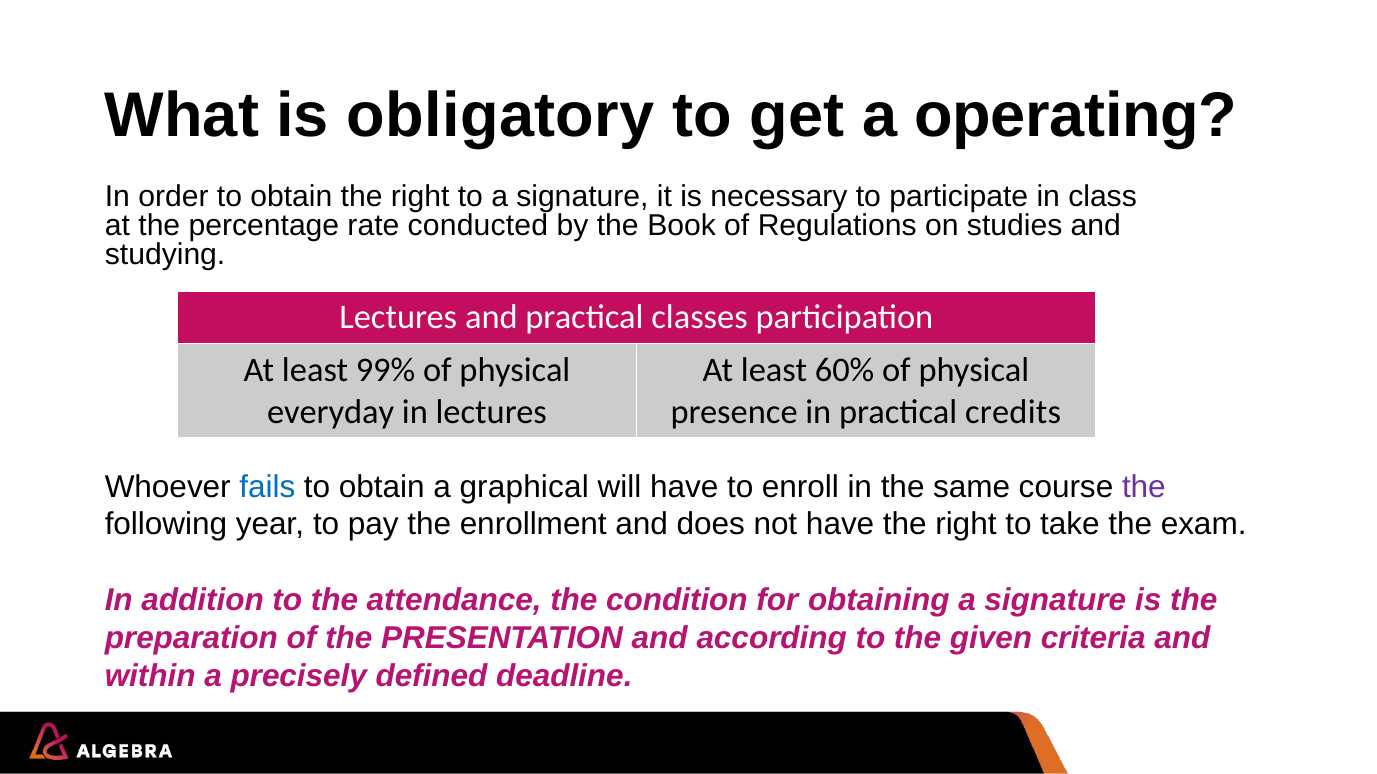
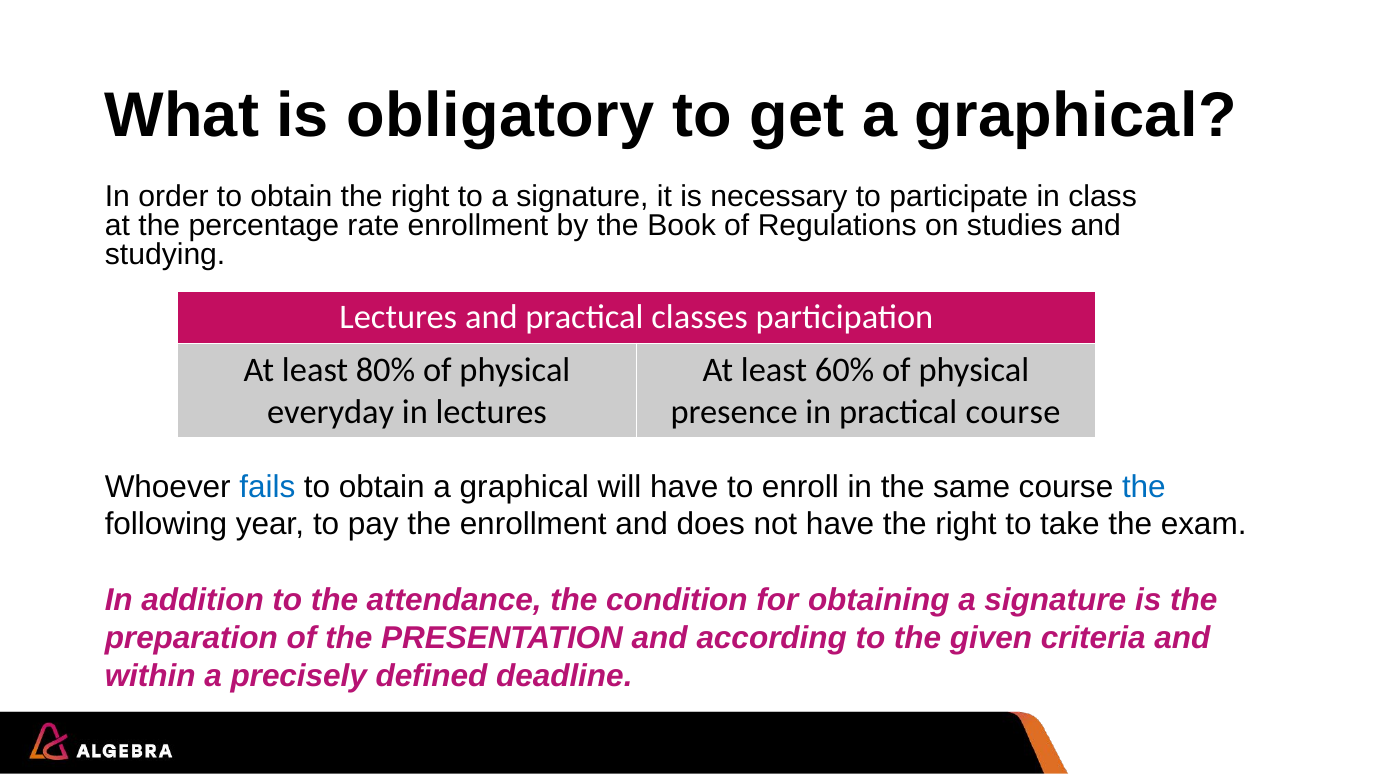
get a operating: operating -> graphical (1076, 116)
rate conducted: conducted -> enrollment (478, 226)
99%: 99% -> 80% (386, 370)
practical credits: credits -> course (1013, 412)
the colour: purple -> blue (1144, 487)
